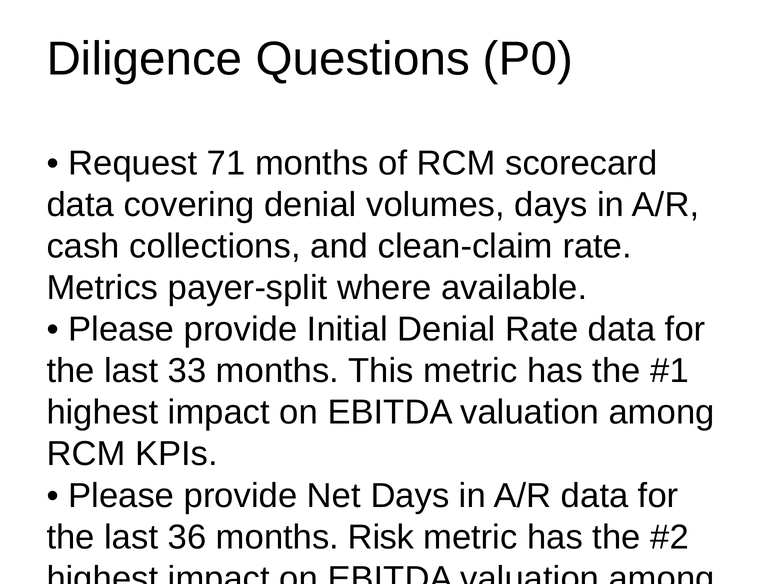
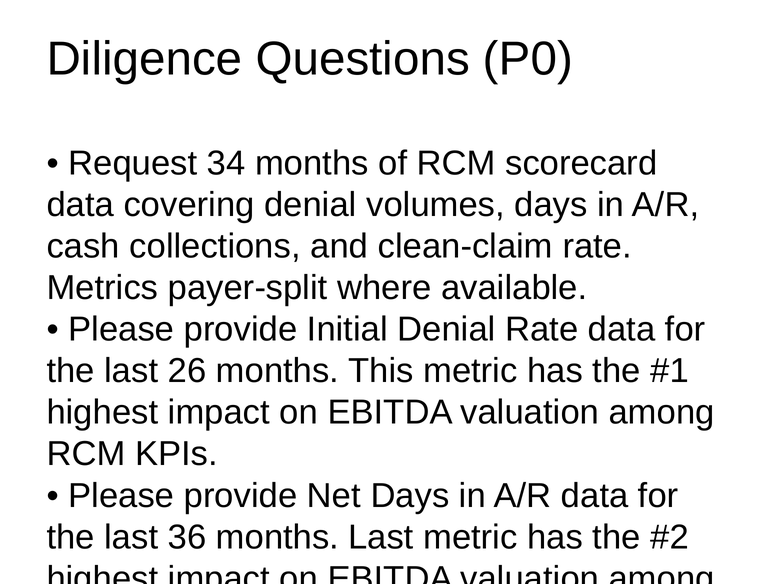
71: 71 -> 34 (226, 163)
33: 33 -> 26 (187, 371)
months Risk: Risk -> Last (381, 537)
